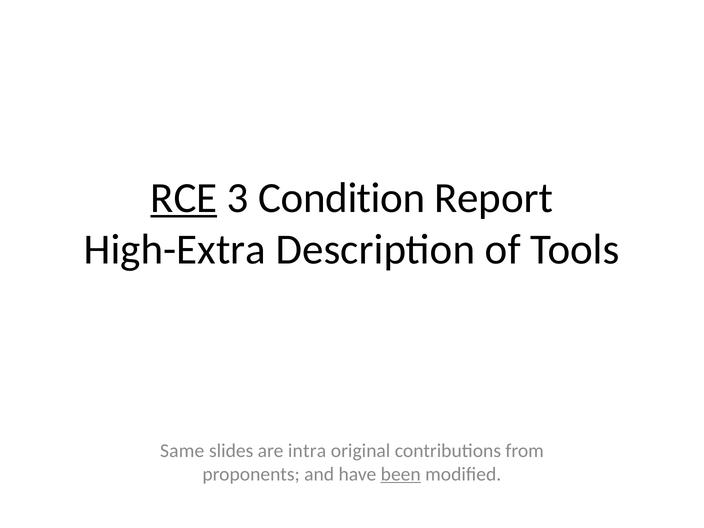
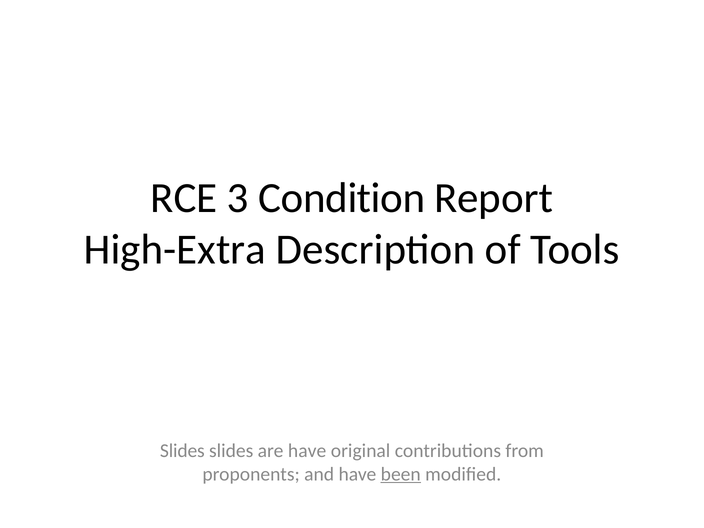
RCE underline: present -> none (184, 198)
Same: Same -> Slides (182, 451)
are intra: intra -> have (307, 451)
